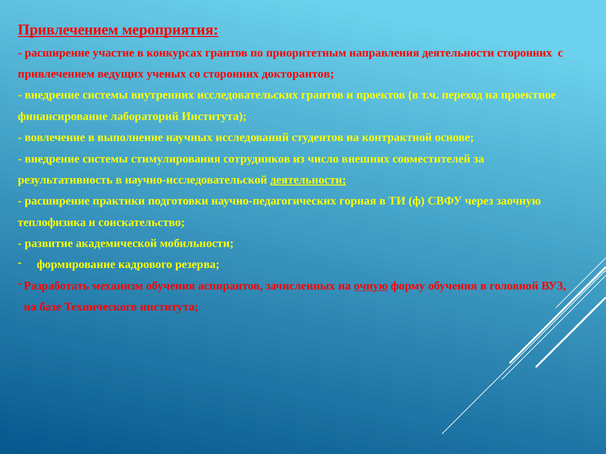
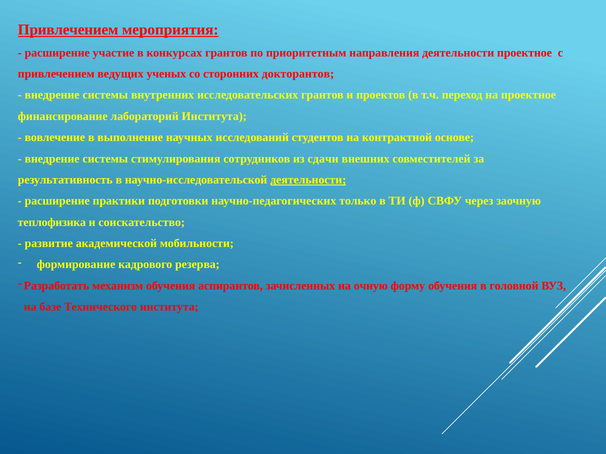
деятельности сторонних: сторонних -> проектное (525, 53)
число: число -> сдачи (323, 159)
горная: горная -> только (358, 201)
очную underline: present -> none (371, 286)
